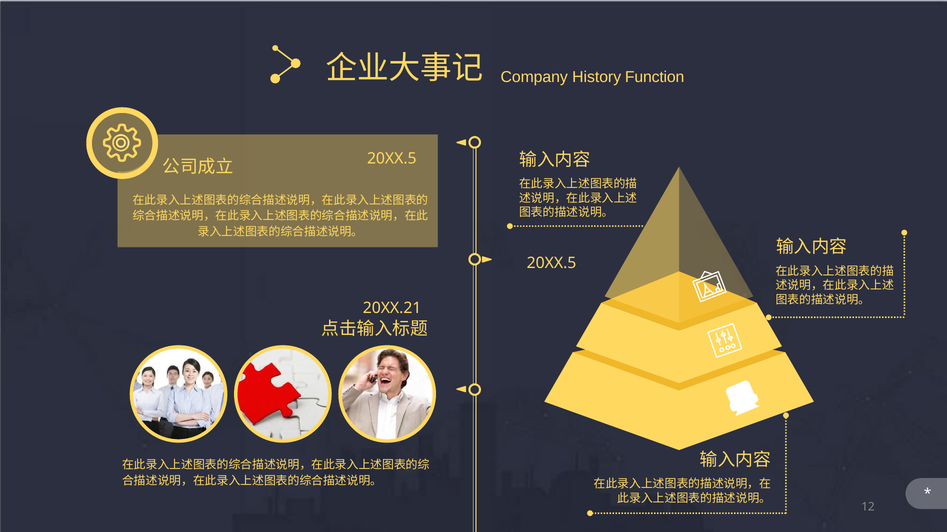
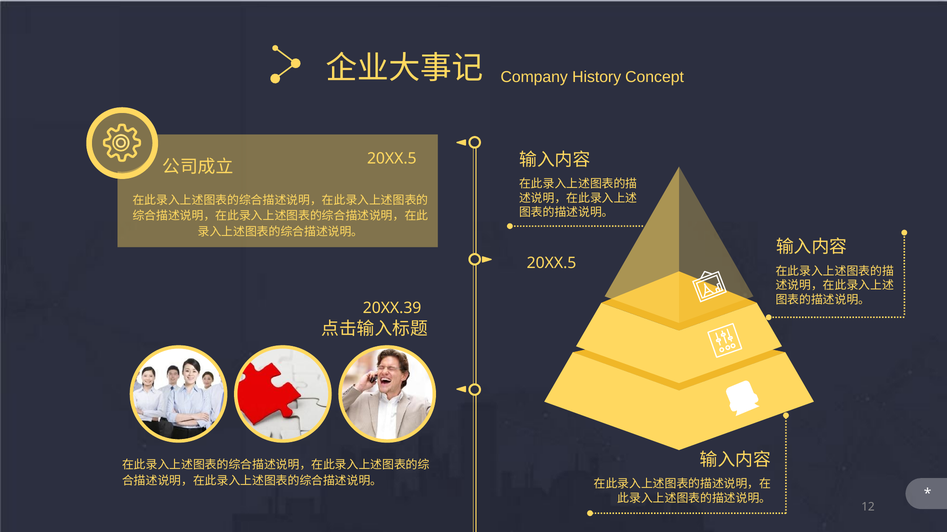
Function: Function -> Concept (655, 77)
20XX.21: 20XX.21 -> 20XX.39 (392, 309)
